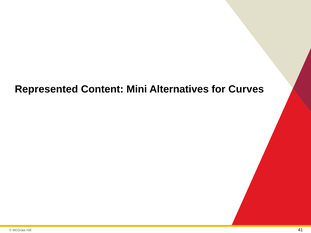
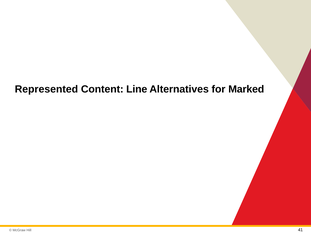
Mini: Mini -> Line (137, 89)
Curves: Curves -> Marked (246, 89)
